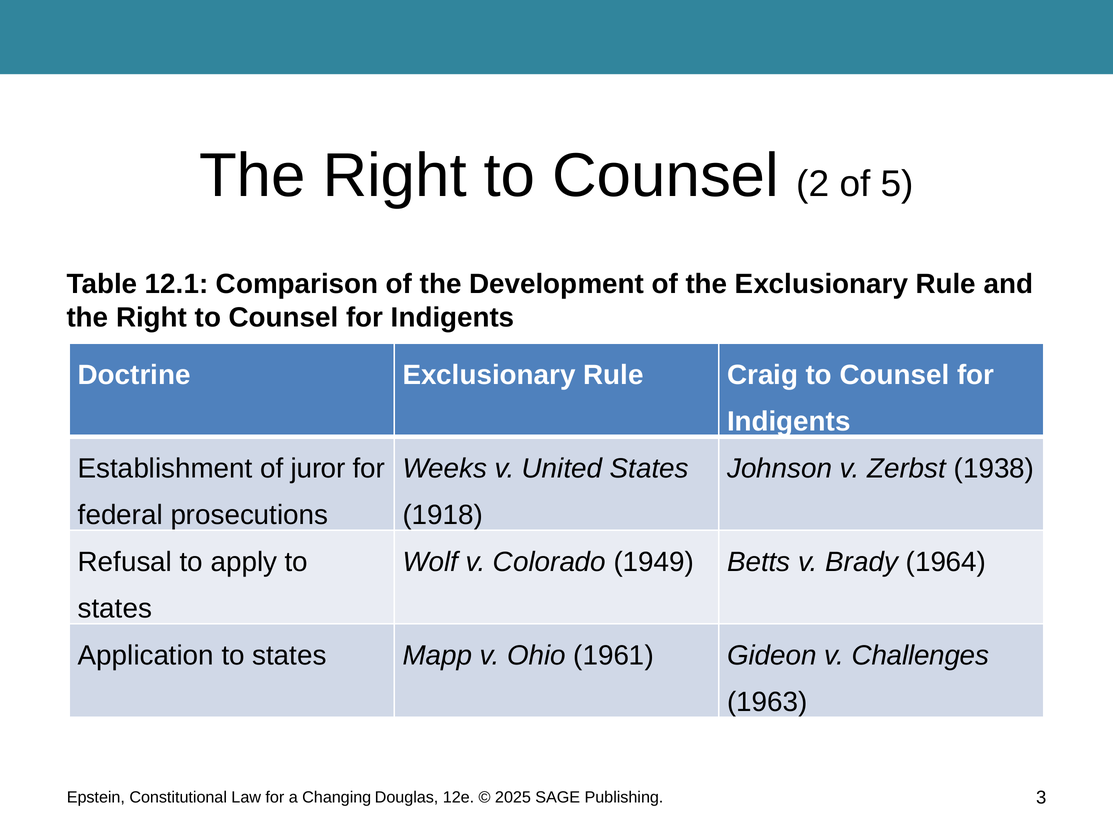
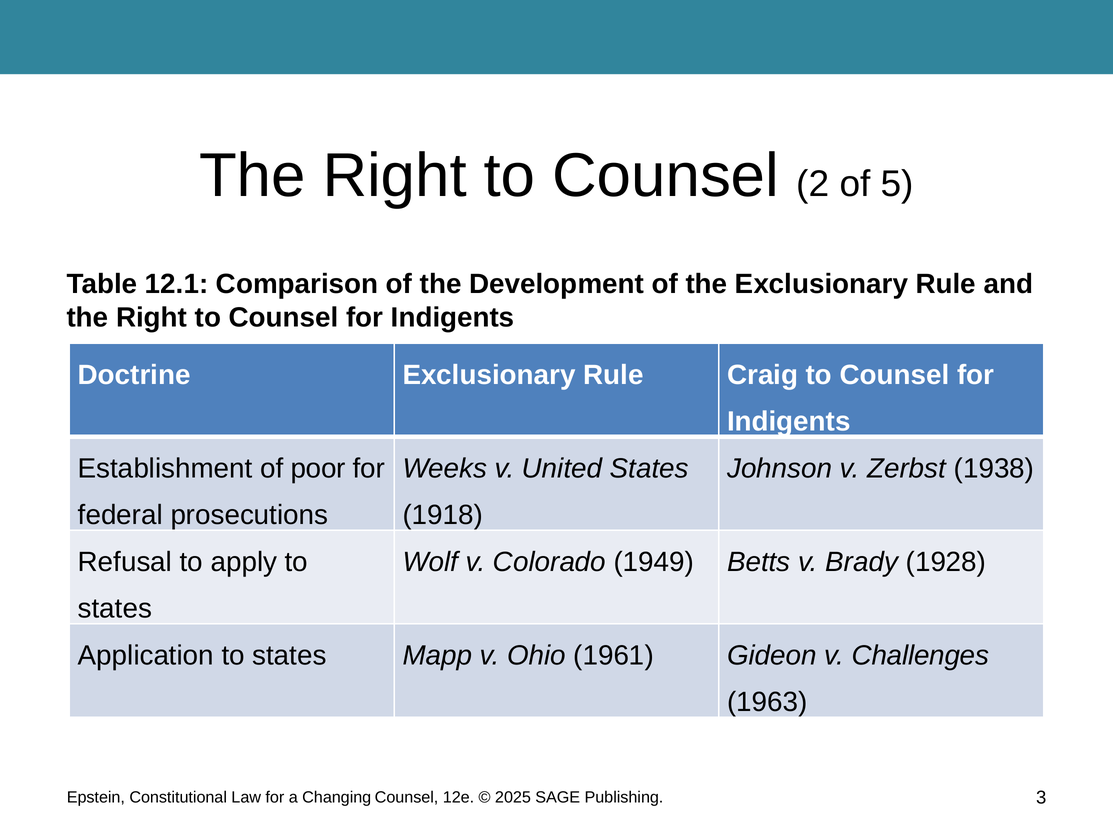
juror: juror -> poor (318, 468)
1964: 1964 -> 1928 (946, 562)
Changing Douglas: Douglas -> Counsel (407, 797)
